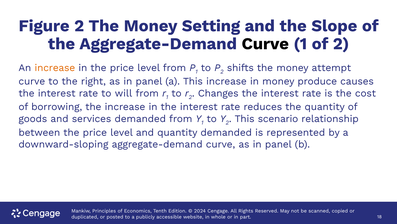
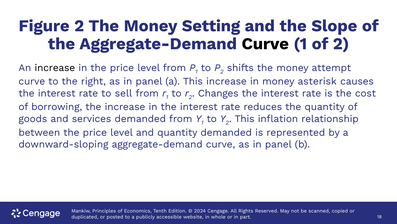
increase colour: orange -> black (55, 68)
produce: produce -> asterisk (317, 81)
will: will -> sell (124, 93)
scenario: scenario -> inflation (278, 119)
